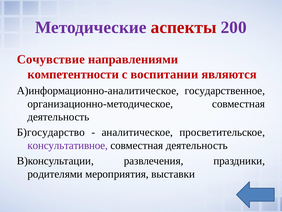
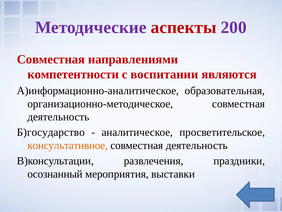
Сочувствие: Сочувствие -> Совместная (51, 59)
государственное: государственное -> образовательная (225, 90)
консультативное colour: purple -> orange (68, 145)
родителями: родителями -> осознанный (55, 174)
